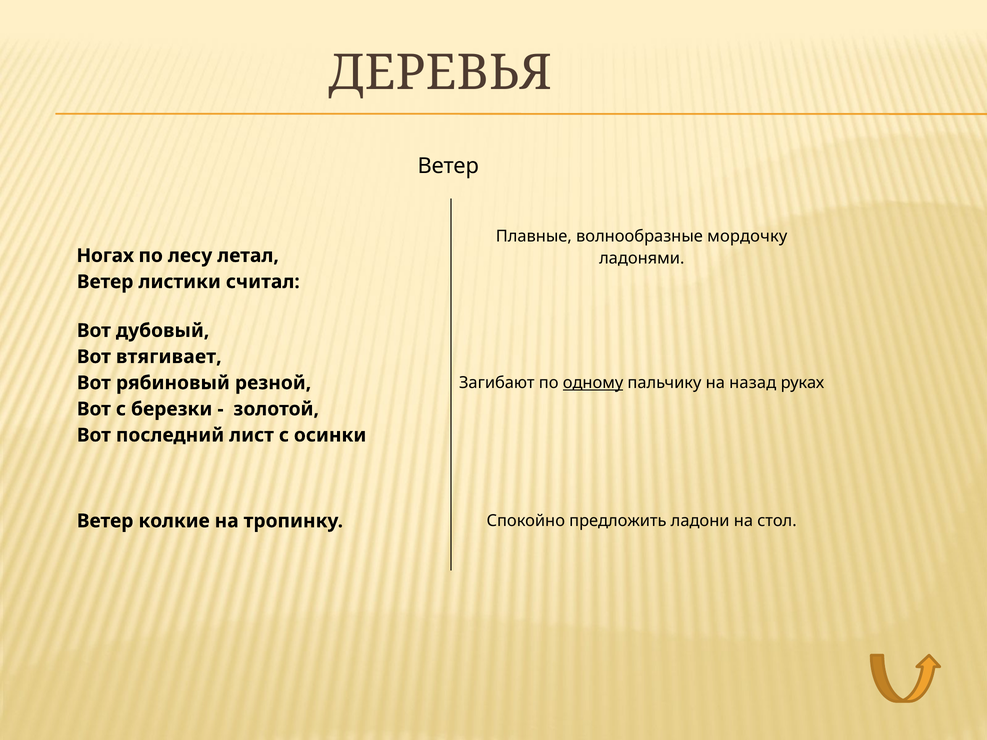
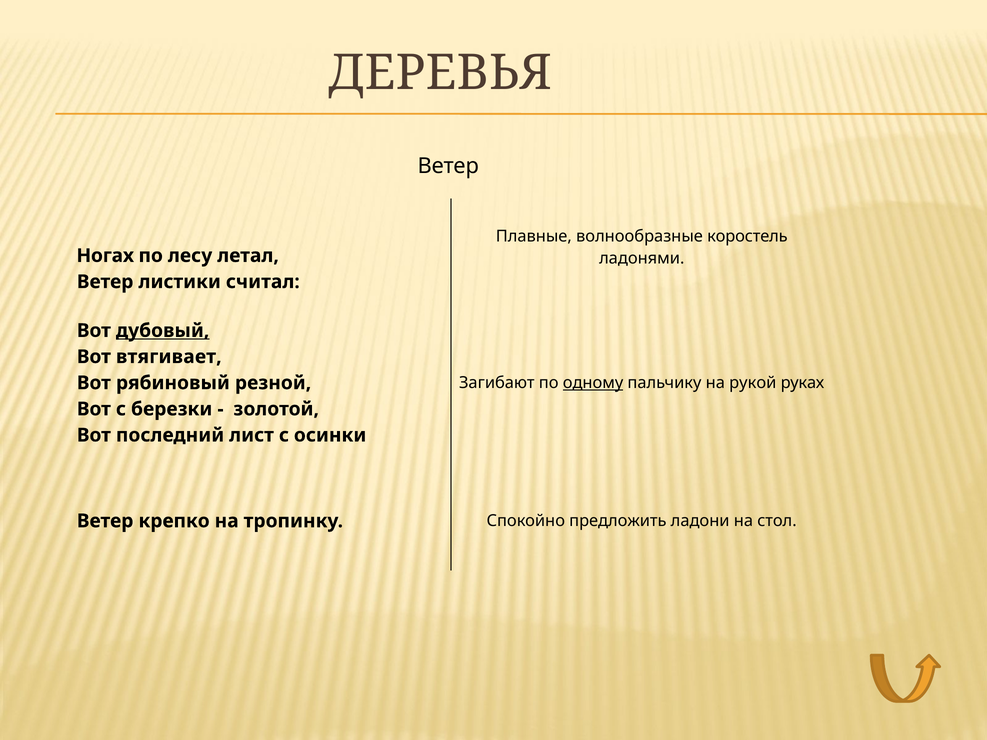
мордочку: мордочку -> коростель (747, 236)
дубовый underline: none -> present (163, 331)
назад: назад -> рукой (753, 383)
колкие: колкие -> крепко (174, 521)
